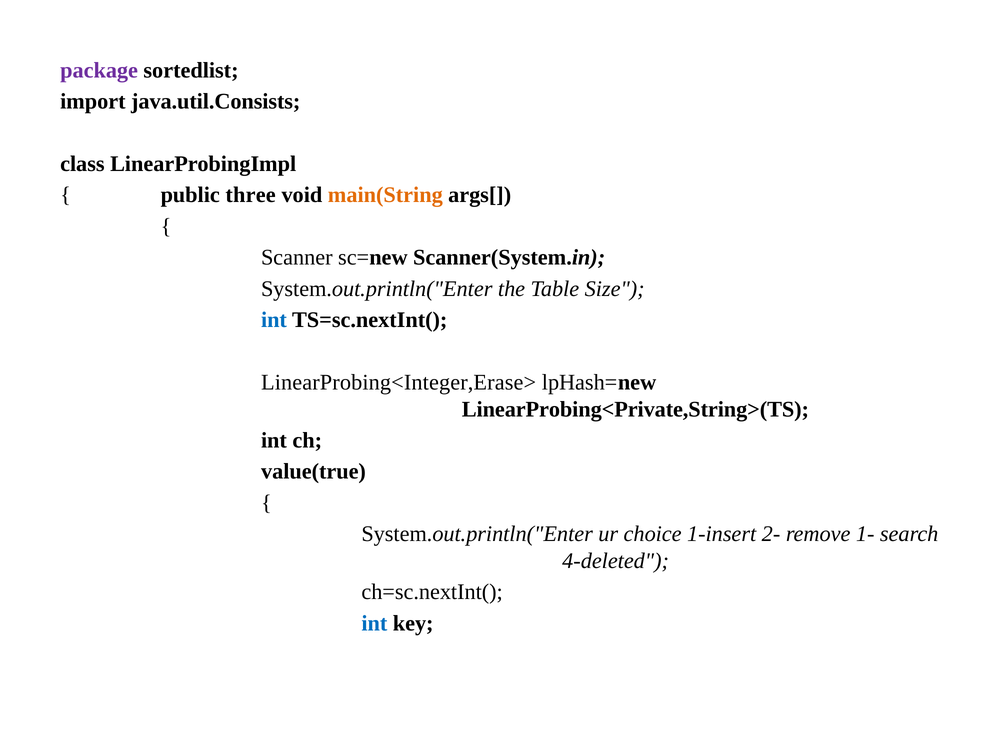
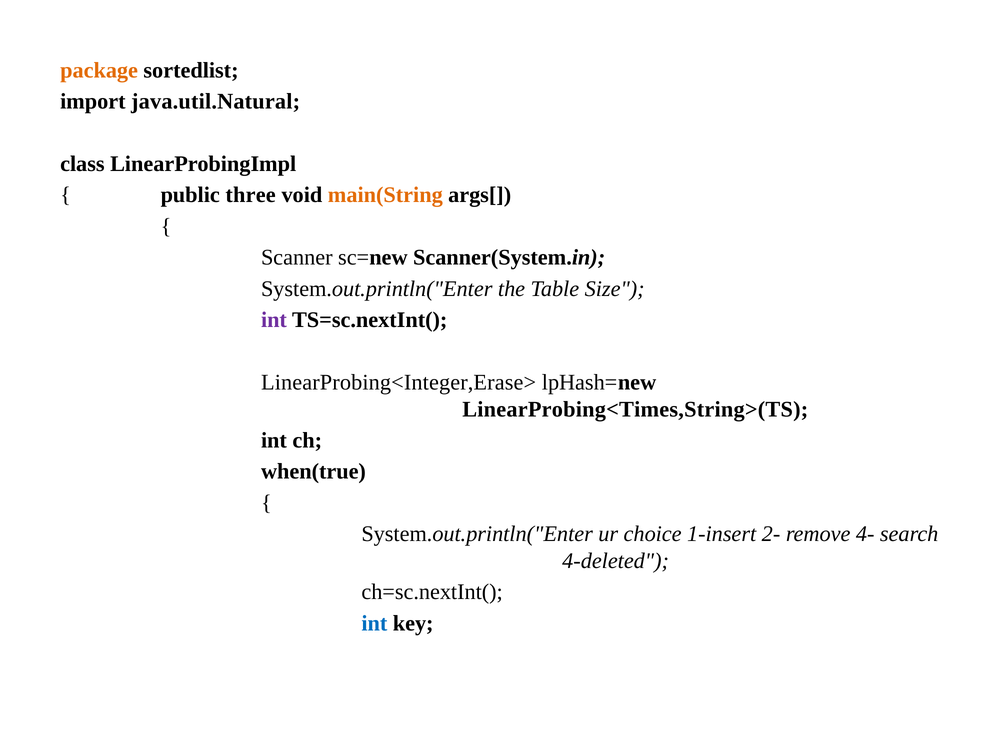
package colour: purple -> orange (99, 70)
java.util.Consists: java.util.Consists -> java.util.Natural (216, 101)
int colour: blue -> purple (274, 320)
LinearProbing<Private,String>(TS: LinearProbing<Private,String>(TS -> LinearProbing<Times,String>(TS (635, 409)
value(true: value(true -> when(true (313, 472)
1-: 1- -> 4- (865, 534)
